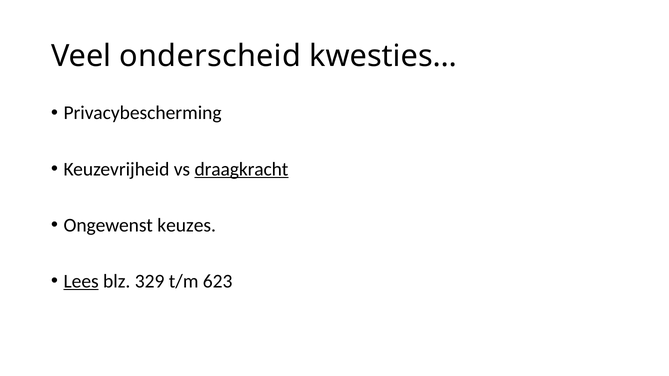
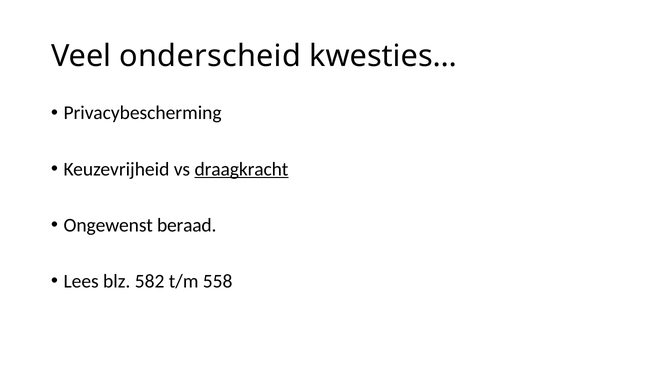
keuzes: keuzes -> beraad (187, 225)
Lees underline: present -> none (81, 281)
329: 329 -> 582 (150, 281)
623: 623 -> 558 (218, 281)
